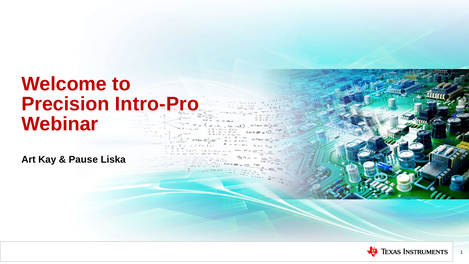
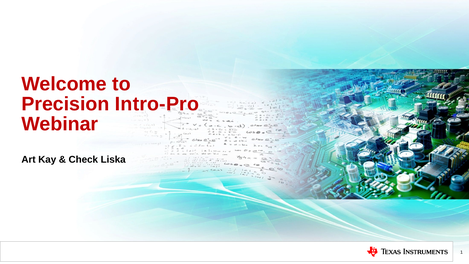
Pause: Pause -> Check (83, 159)
